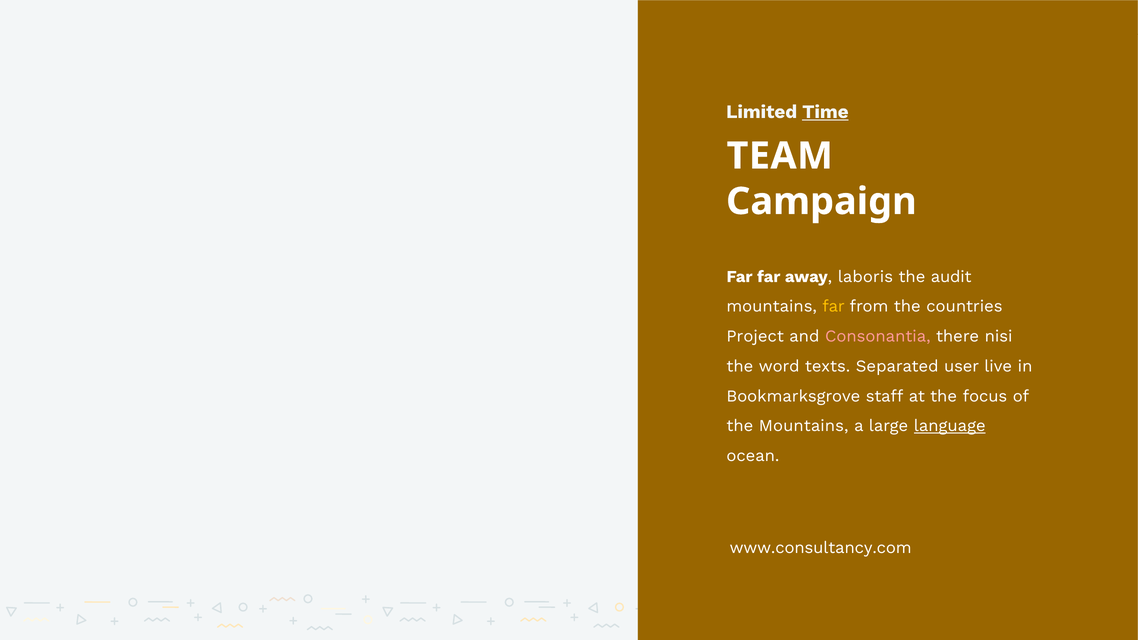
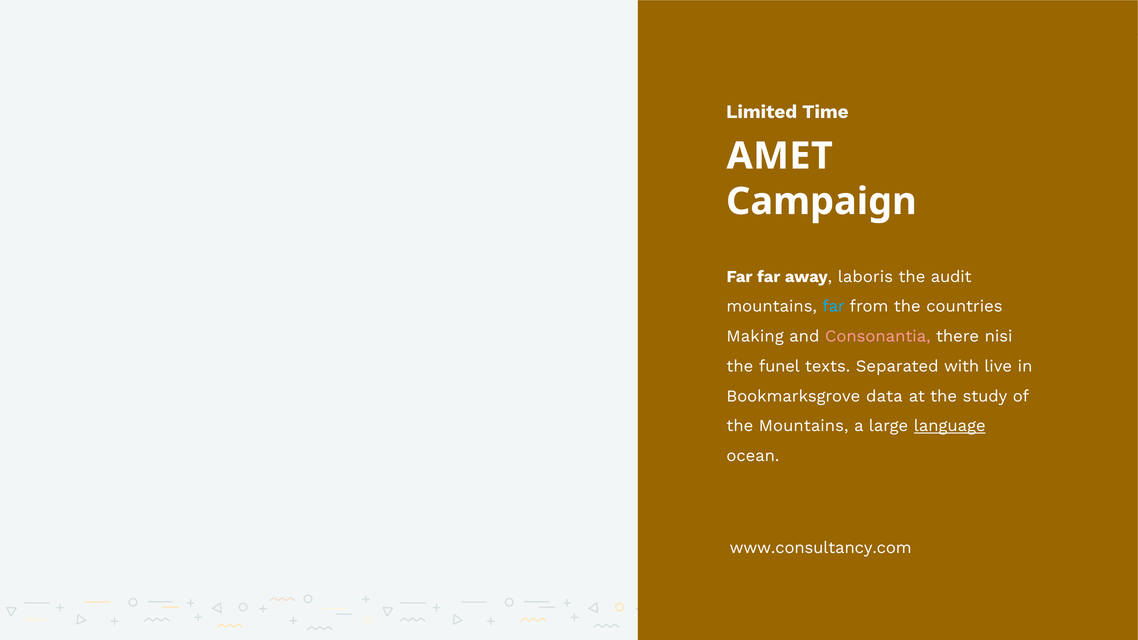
Time underline: present -> none (825, 112)
TEAM: TEAM -> AMET (780, 156)
far colour: yellow -> light blue (833, 307)
Project: Project -> Making (755, 336)
word: word -> funel (779, 366)
user: user -> with (962, 366)
staff: staff -> data (884, 396)
focus: focus -> study (985, 396)
